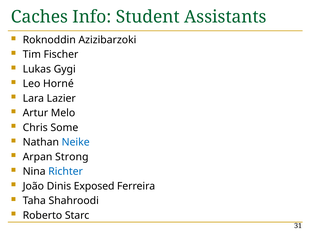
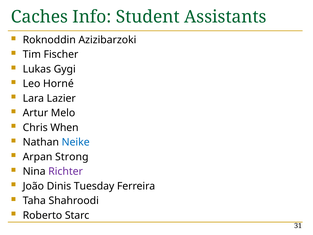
Some: Some -> When (64, 127)
Richter colour: blue -> purple (66, 171)
Exposed: Exposed -> Tuesday (94, 186)
